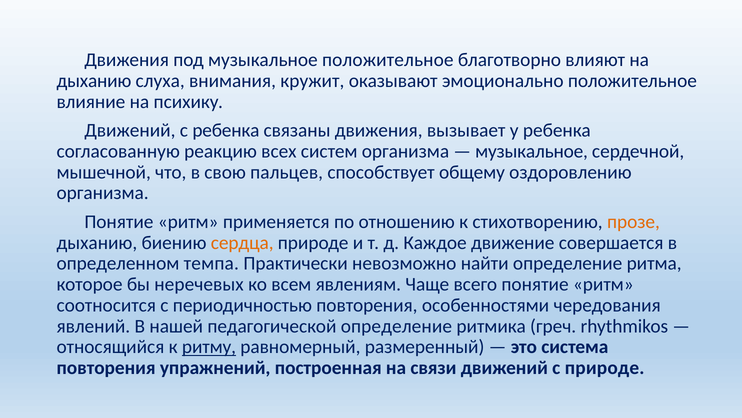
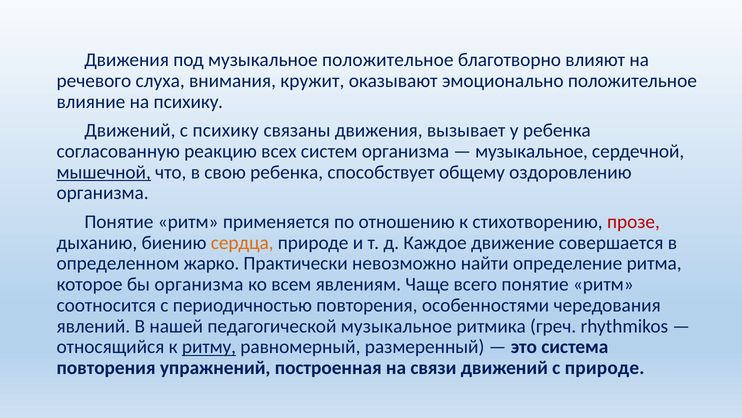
дыханию: дыханию -> речевого (94, 81)
с ребенка: ребенка -> психику (226, 130)
мышечной underline: none -> present (104, 172)
свою пальцев: пальцев -> ребенка (287, 172)
прозе colour: orange -> red (633, 221)
темпа: темпа -> жарко (211, 263)
бы неречевых: неречевых -> организма (199, 284)
педагогической определение: определение -> музыкальное (396, 326)
